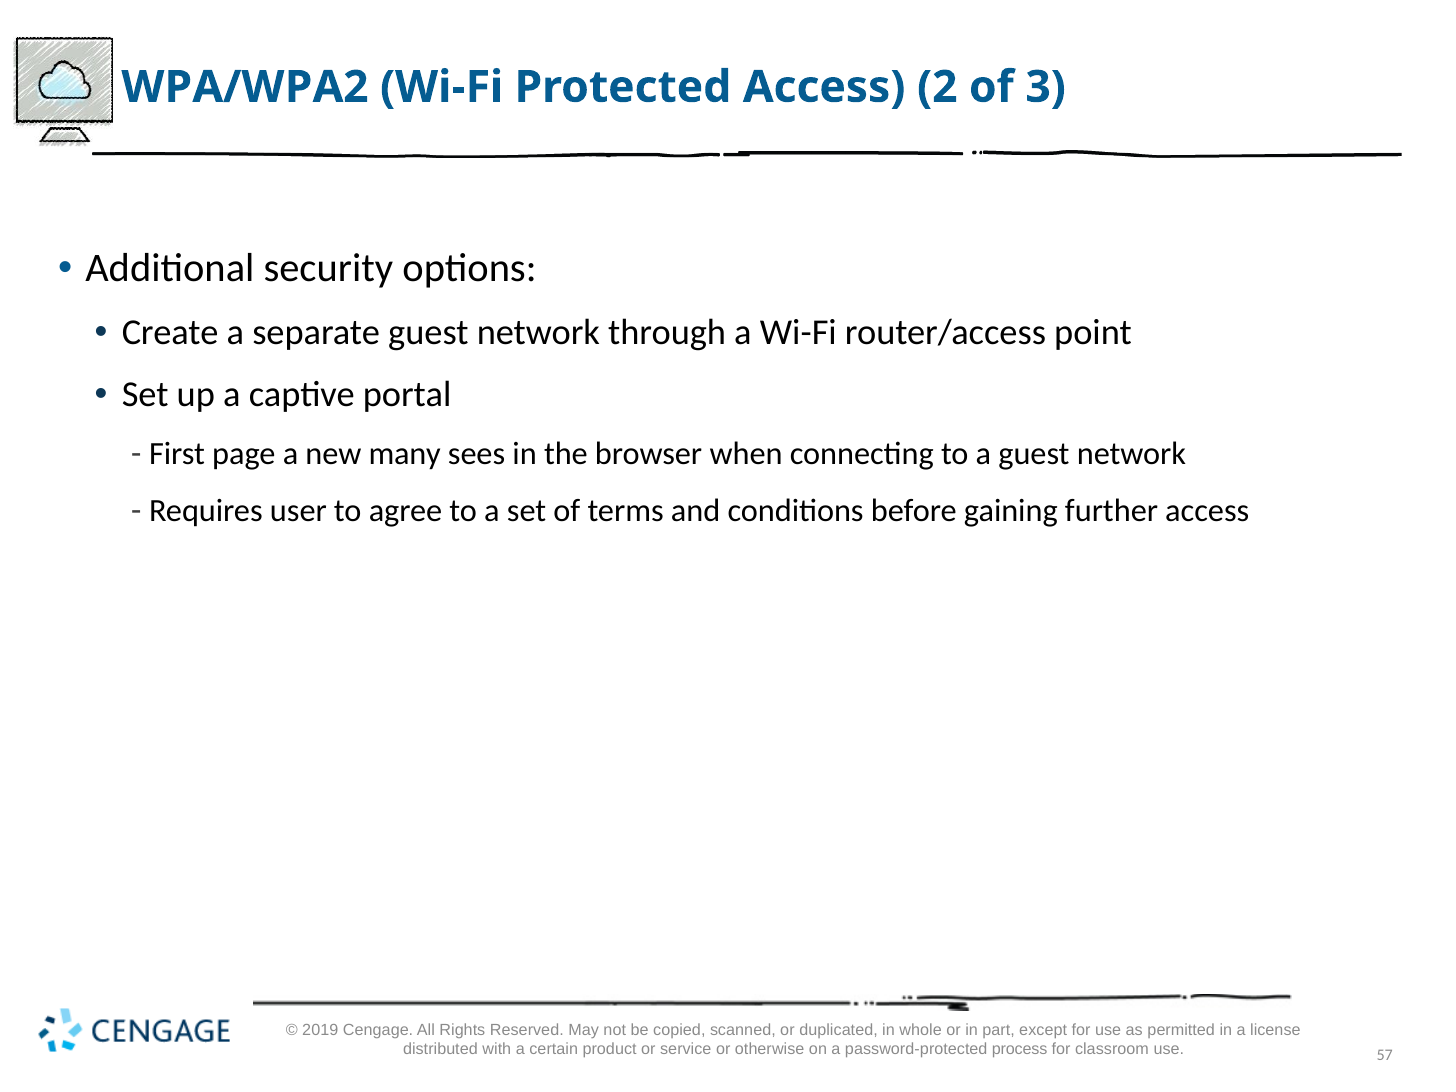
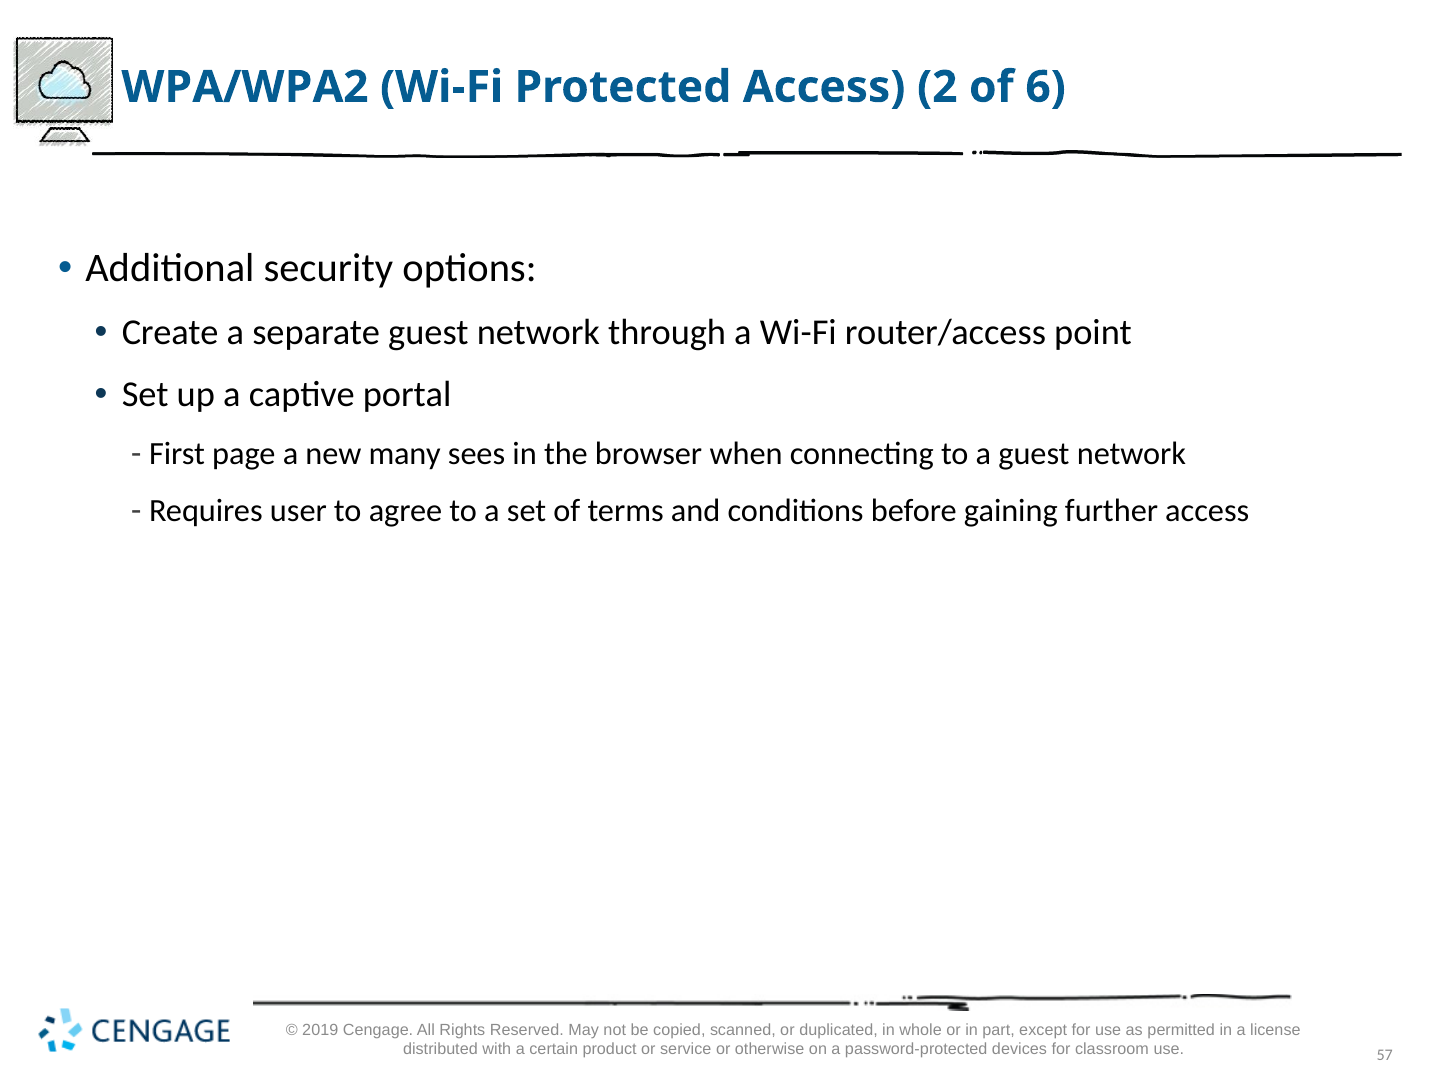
3: 3 -> 6 (1046, 87)
process: process -> devices (1019, 1049)
